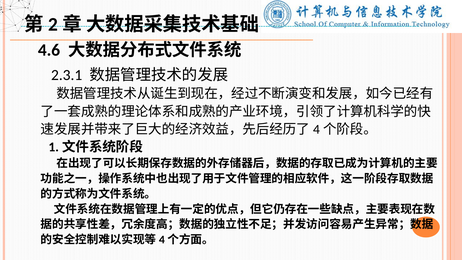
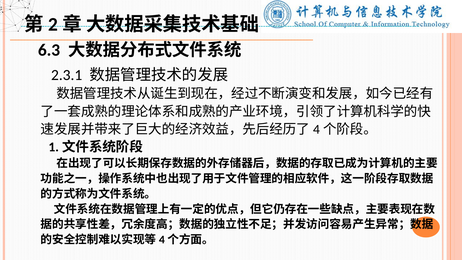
4.6: 4.6 -> 6.3 (49, 50)
